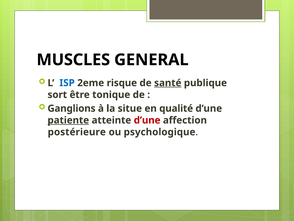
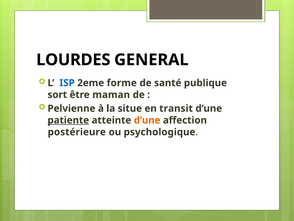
MUSCLES: MUSCLES -> LOURDES (73, 60)
risque: risque -> forme (122, 83)
santé underline: present -> none (168, 83)
tonique: tonique -> maman (111, 95)
Ganglions: Ganglions -> Pelvienne (71, 108)
qualité: qualité -> transit (176, 108)
d’une colour: red -> orange (147, 120)
